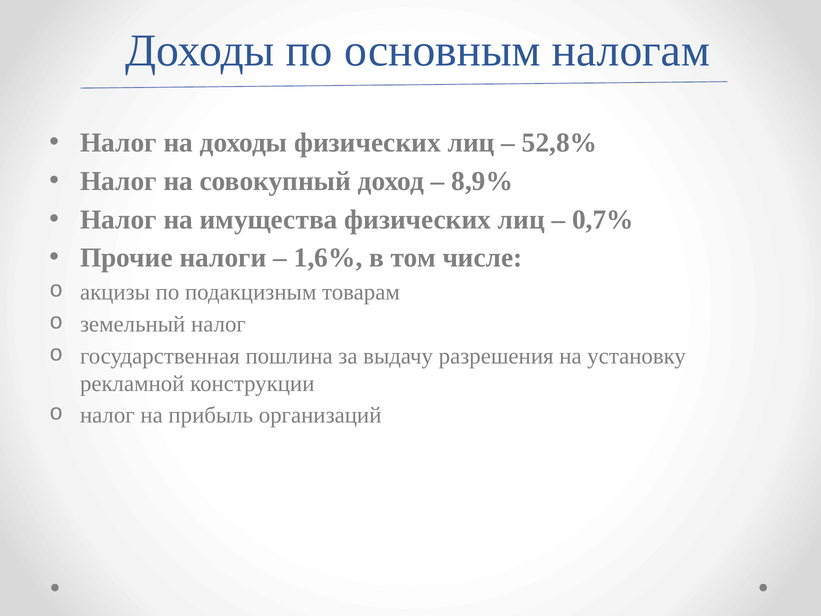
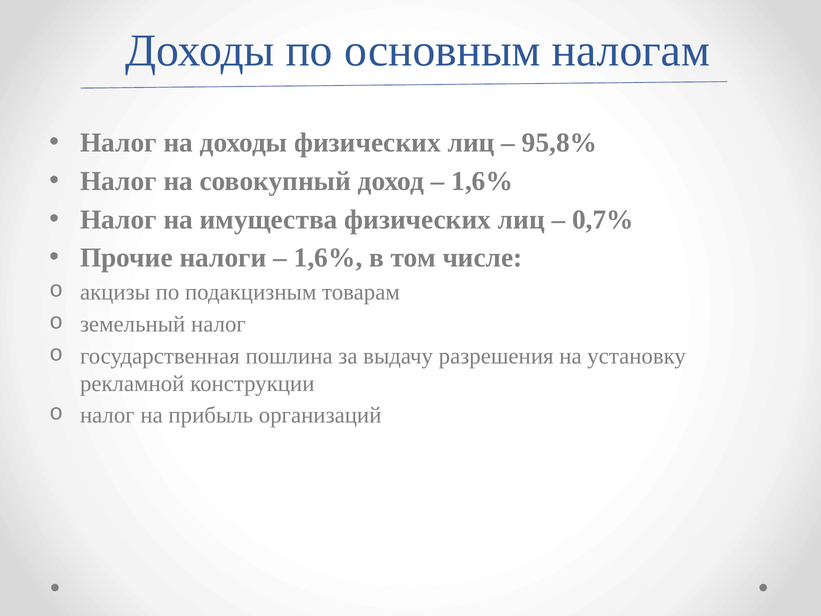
52,8%: 52,8% -> 95,8% (560, 143)
8,9%: 8,9% -> 1,6% (482, 181)
